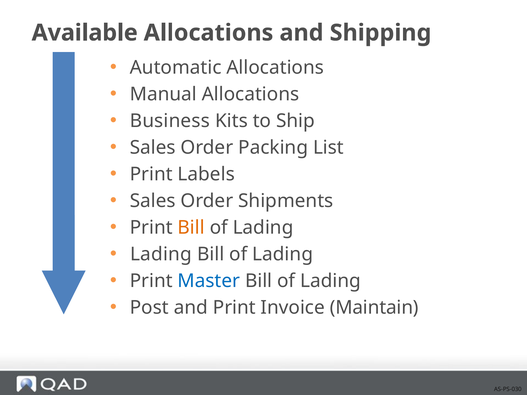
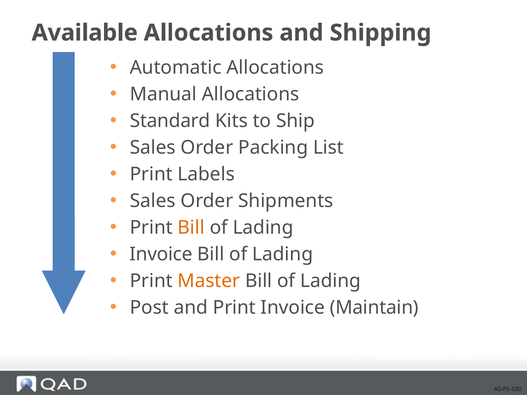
Business: Business -> Standard (170, 121)
Lading: Lading -> Invoice (161, 254)
Master colour: blue -> orange (209, 281)
